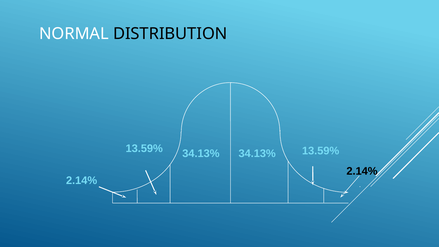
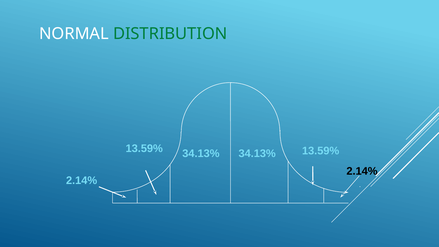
DISTRIBUTION colour: black -> green (170, 34)
